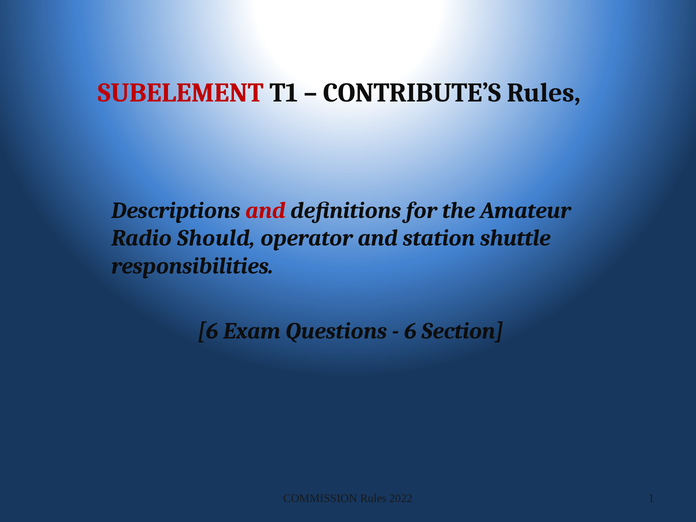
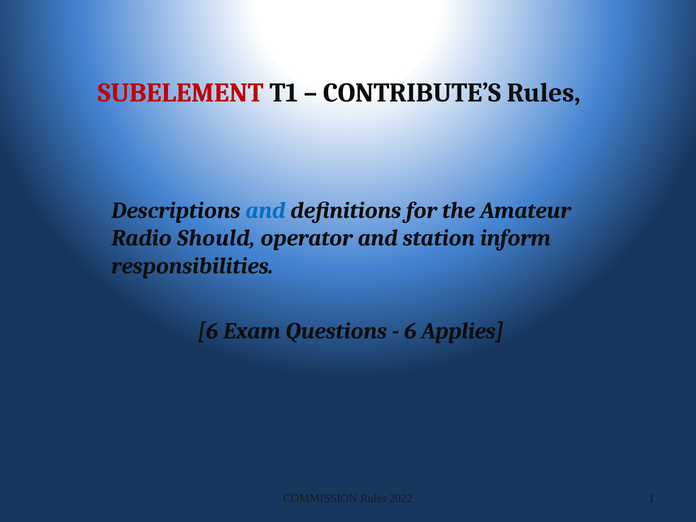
and colour: red -> blue (265, 210)
shuttle: shuttle -> inform (515, 238)
Section: Section -> Applies (462, 331)
